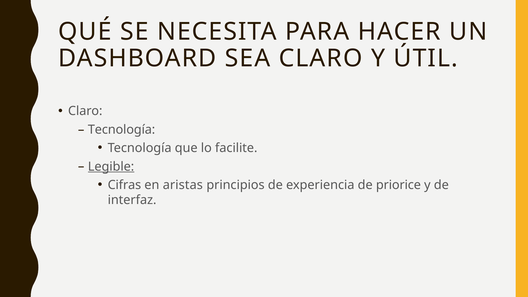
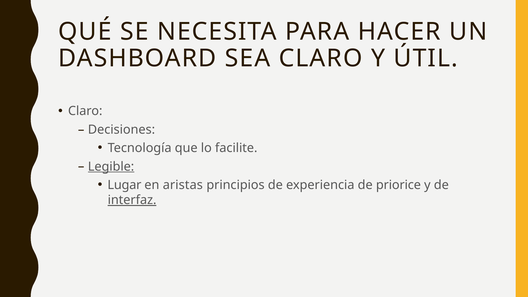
Tecnología: Tecnología -> Decisiones (121, 130)
Cifras: Cifras -> Lugar (124, 185)
interfaz underline: none -> present (132, 200)
